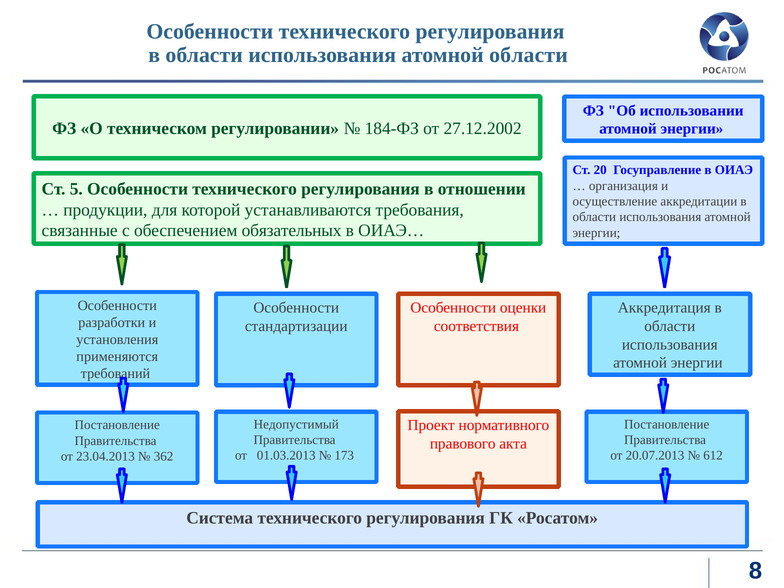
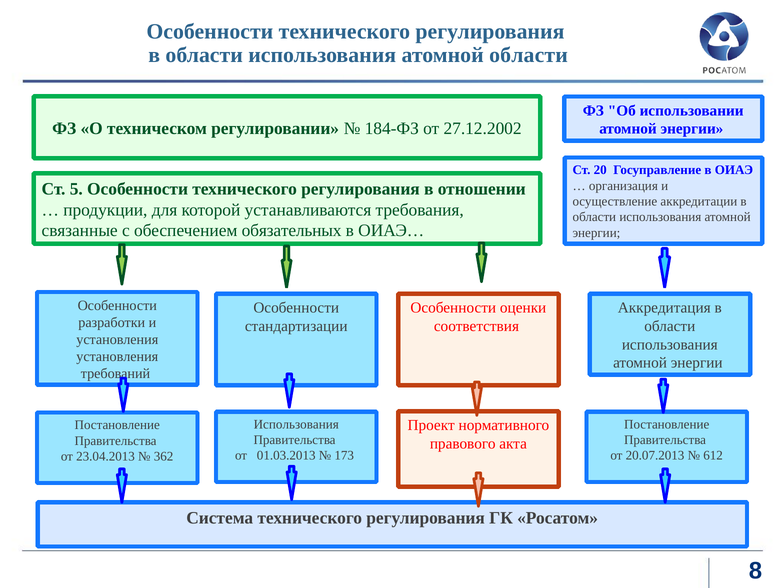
применяются: применяются -> установления (117, 356)
Недопустимый: Недопустимый -> Использования (296, 424)
